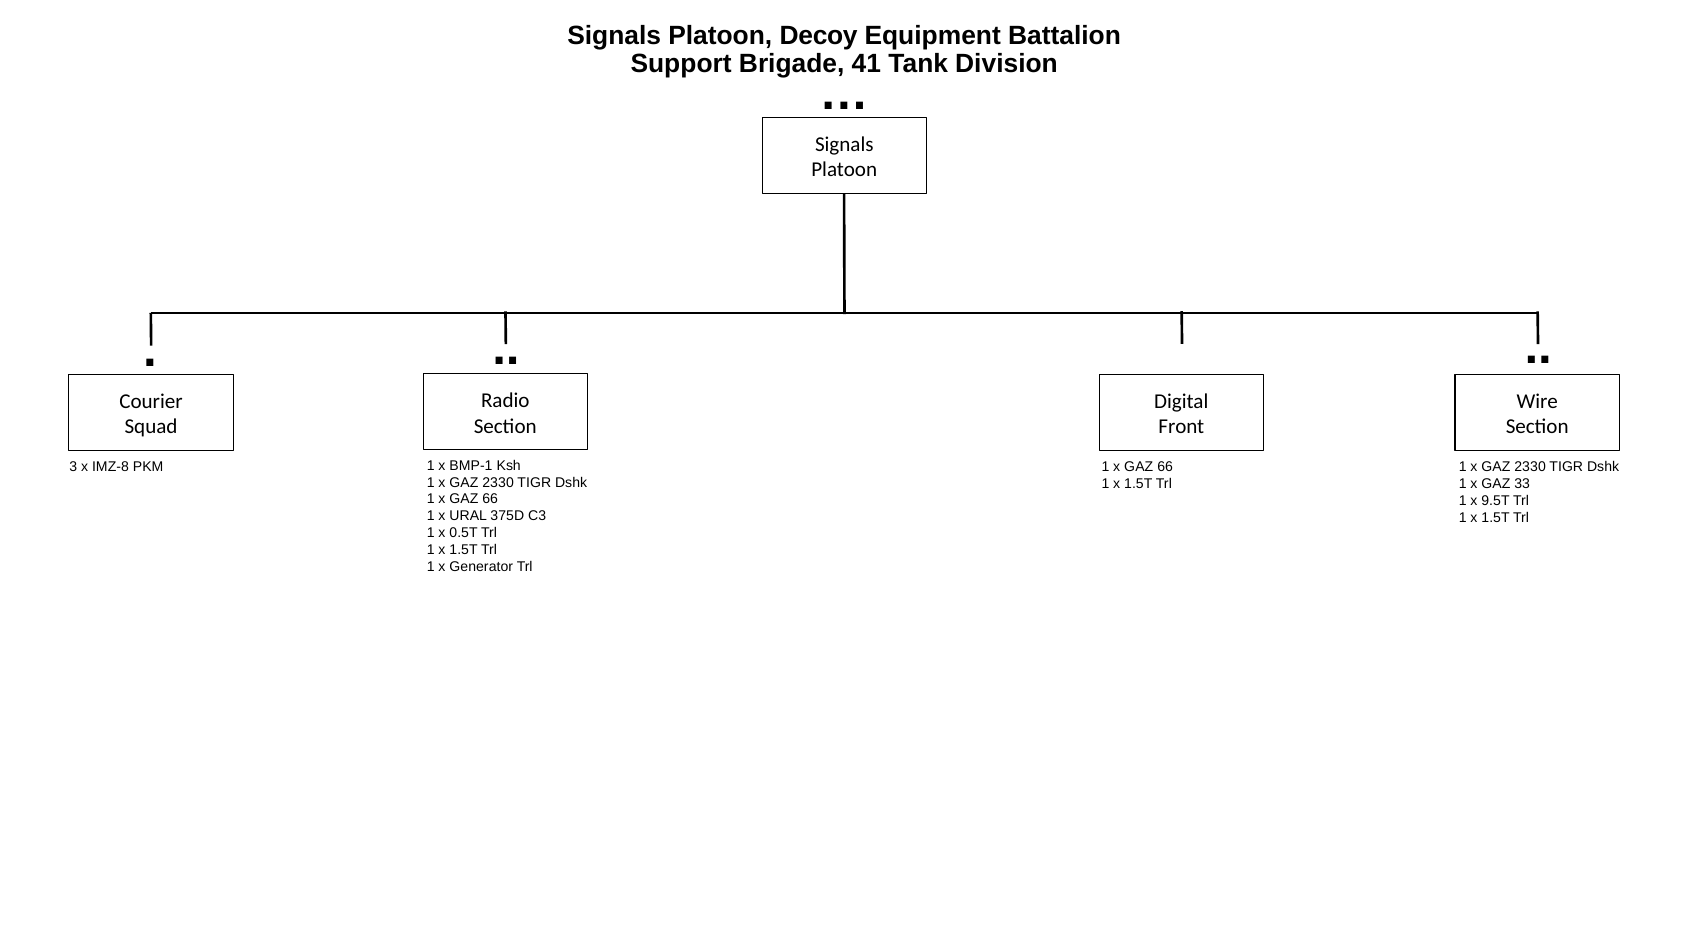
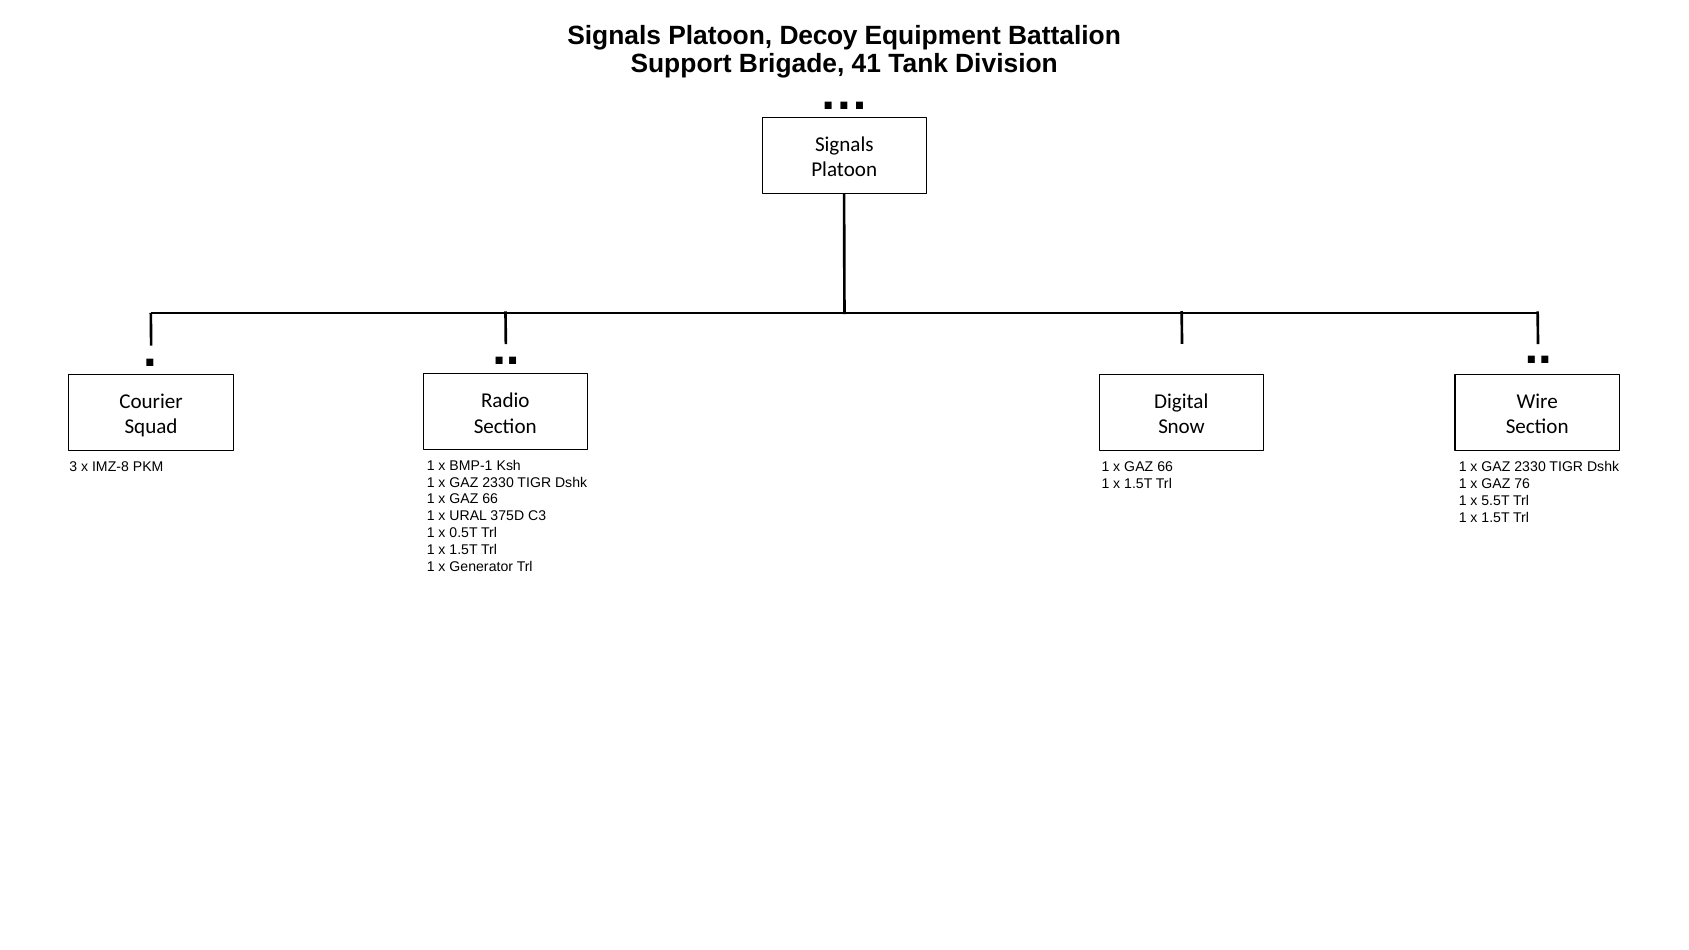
Front: Front -> Snow (1181, 427)
33: 33 -> 76 (1522, 484)
9.5T: 9.5T -> 5.5T (1495, 501)
